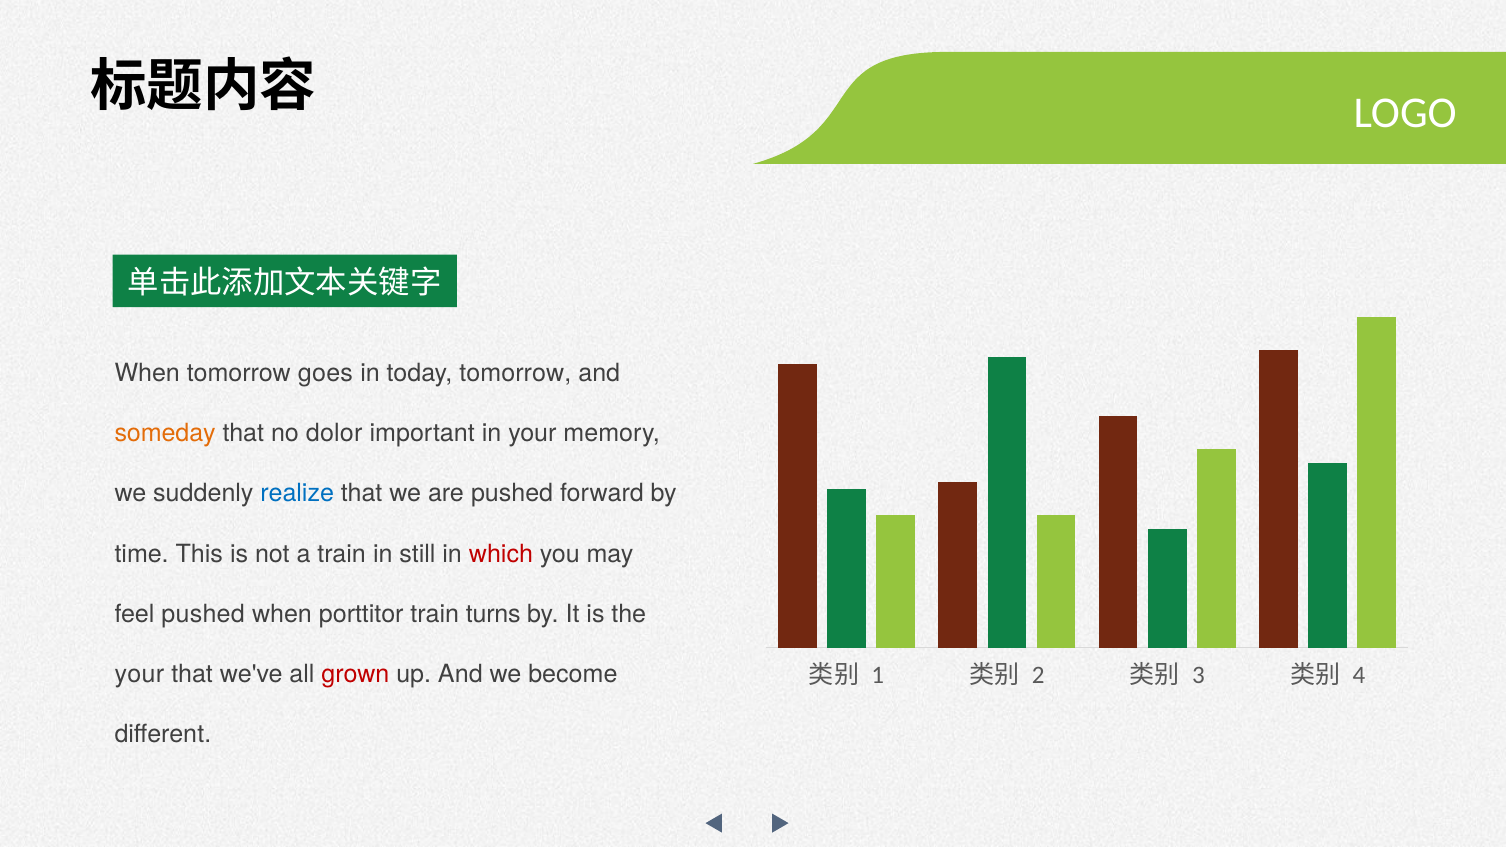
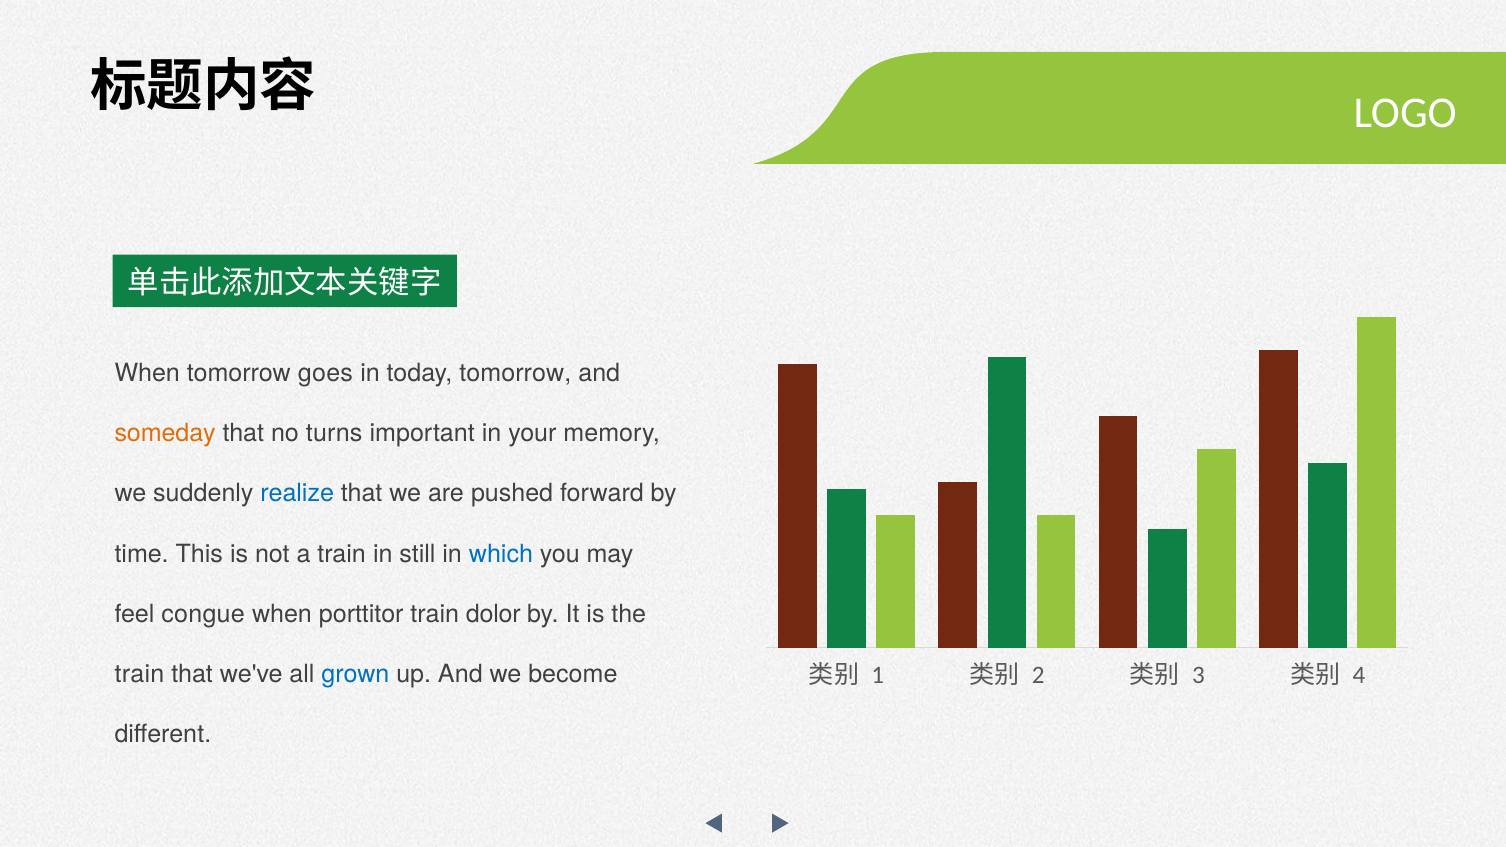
dolor: dolor -> turns (334, 434)
which colour: red -> blue (501, 554)
feel pushed: pushed -> congue (203, 614)
turns: turns -> dolor (493, 614)
your: your -> train (139, 675)
grown colour: red -> blue (355, 675)
